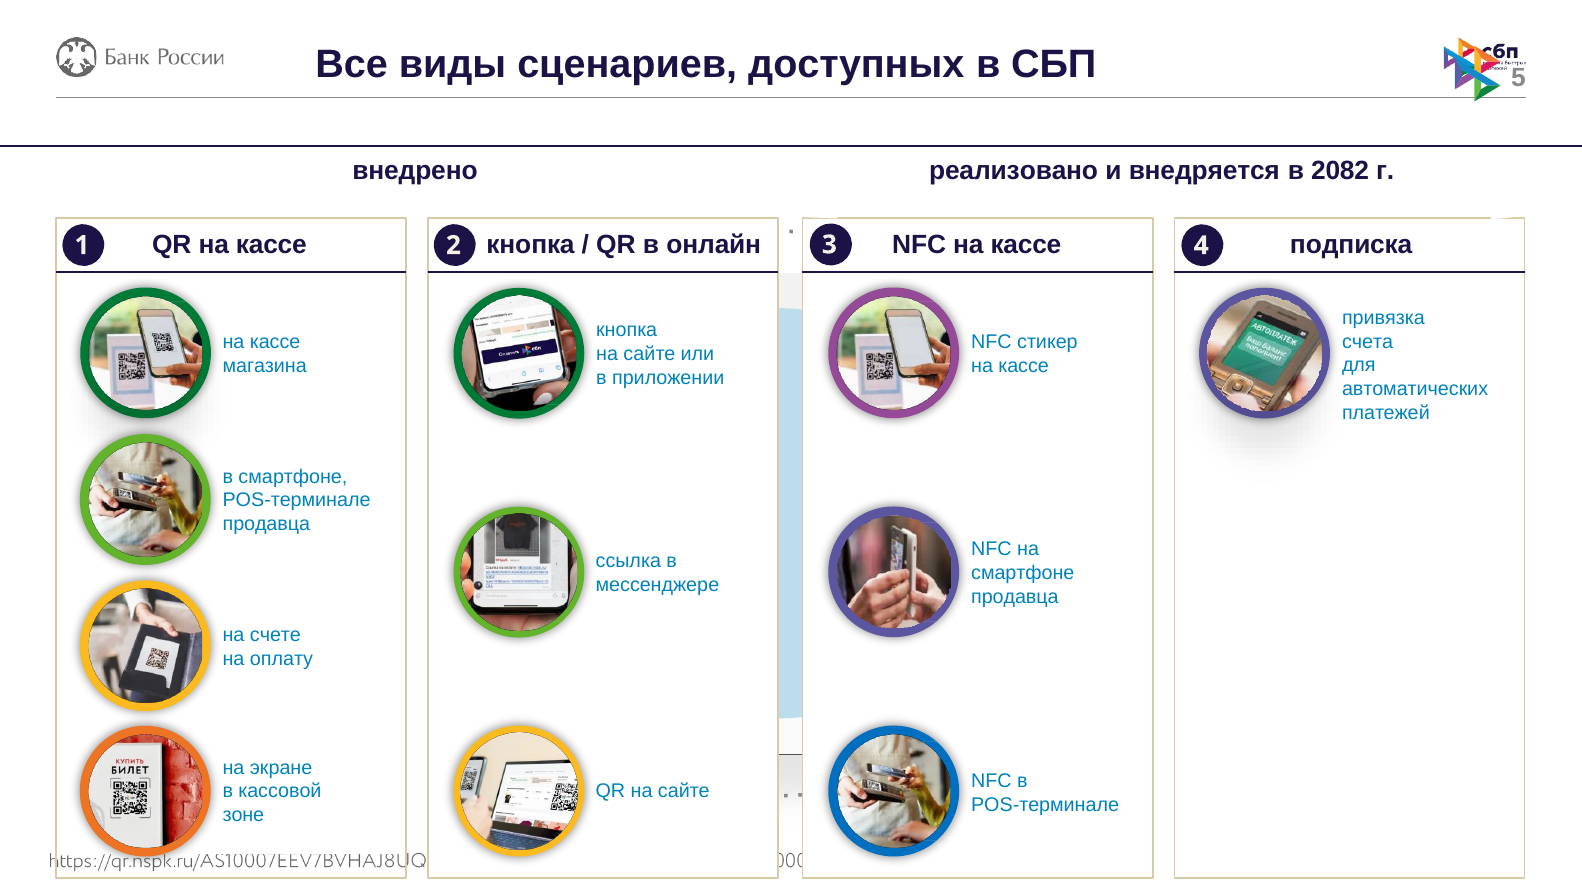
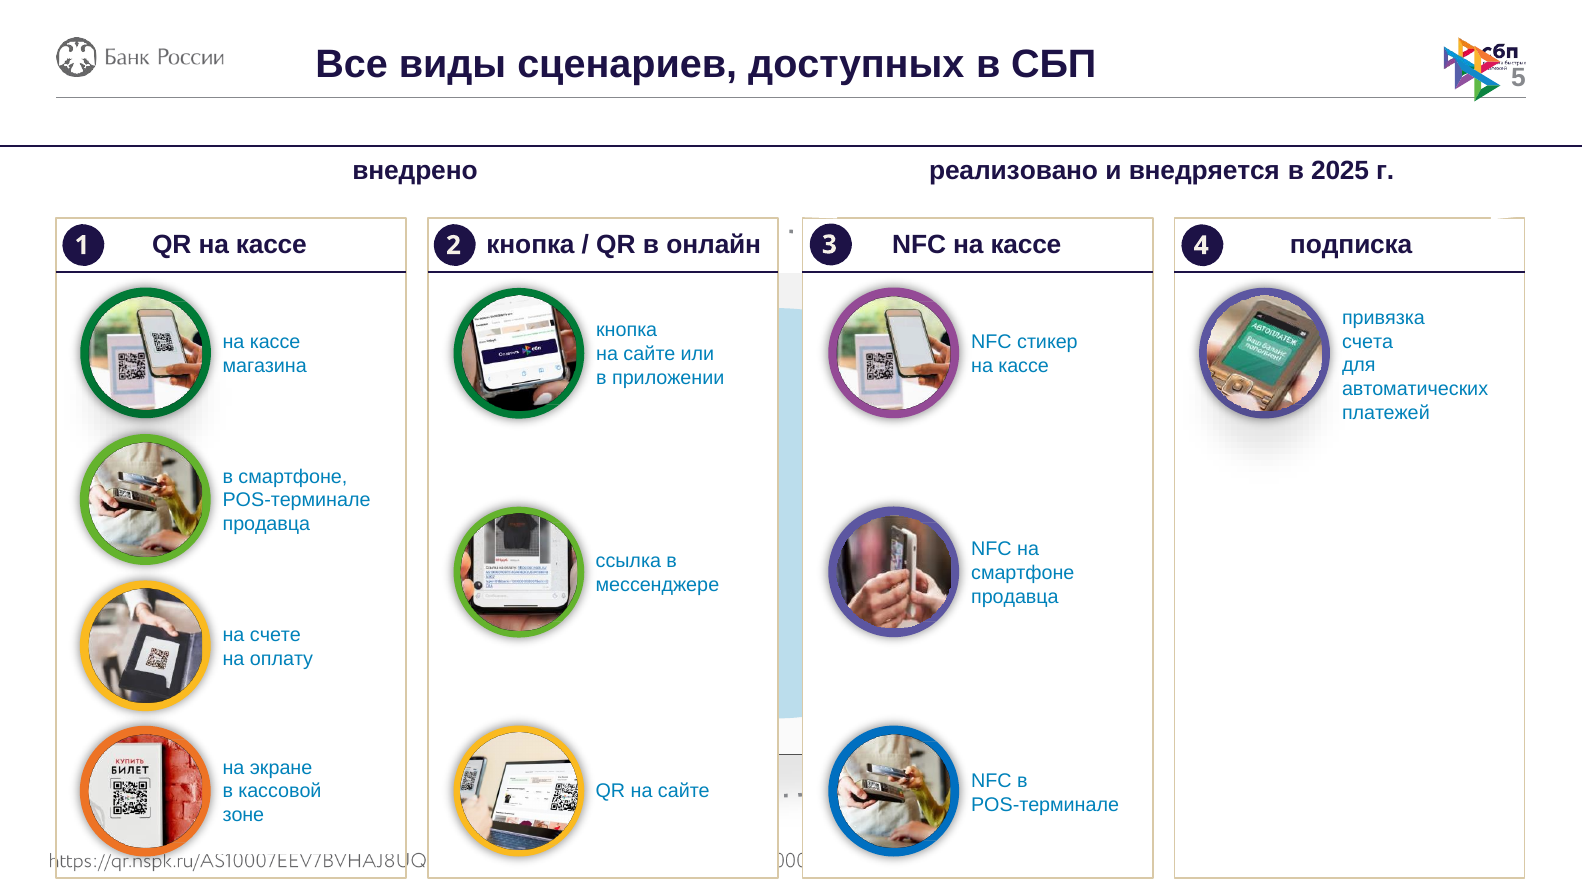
2082: 2082 -> 2025 (1340, 171)
